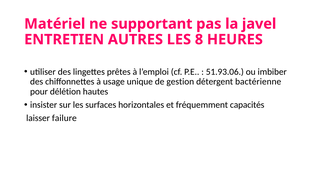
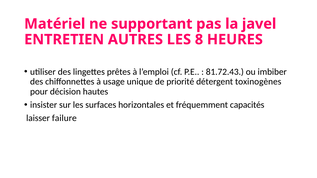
51.93.06: 51.93.06 -> 81.72.43 (225, 72)
gestion: gestion -> priorité (180, 82)
bactérienne: bactérienne -> toxinogènes (258, 82)
délétion: délétion -> décision (65, 92)
